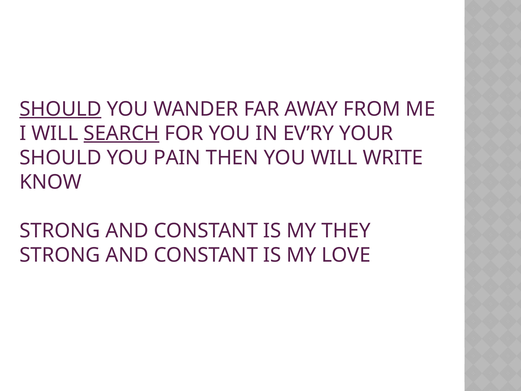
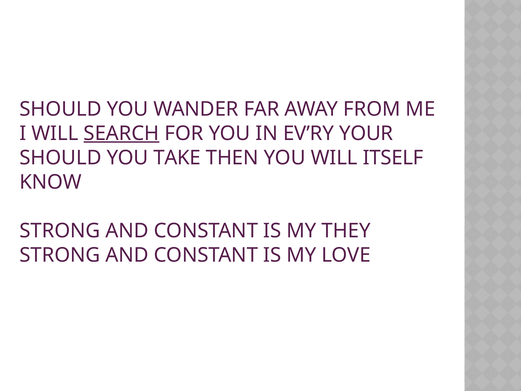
SHOULD underline: present -> none (60, 109)
PAIN: PAIN -> TAKE (177, 158)
WRITE: WRITE -> ITSELF (393, 158)
